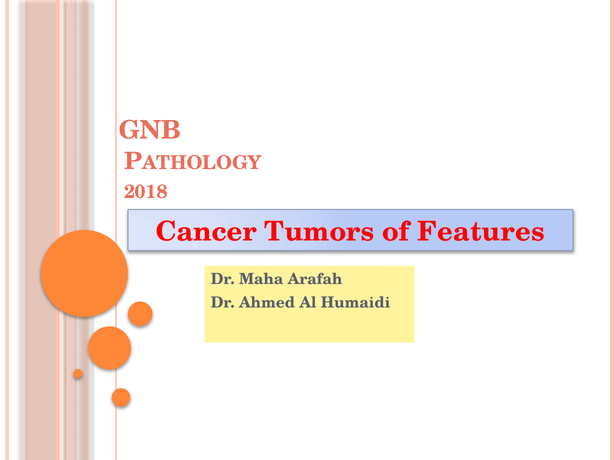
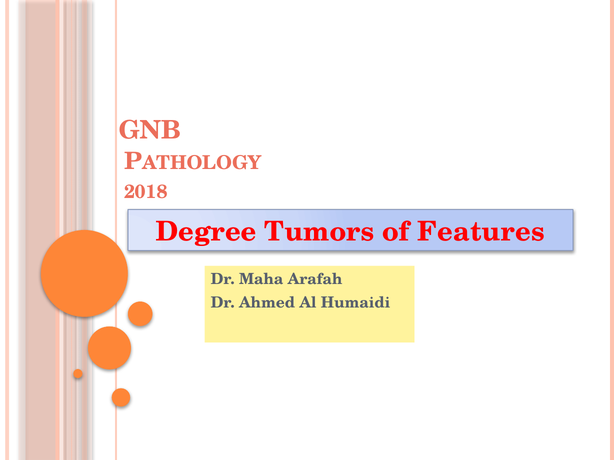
Cancer: Cancer -> Degree (206, 232)
